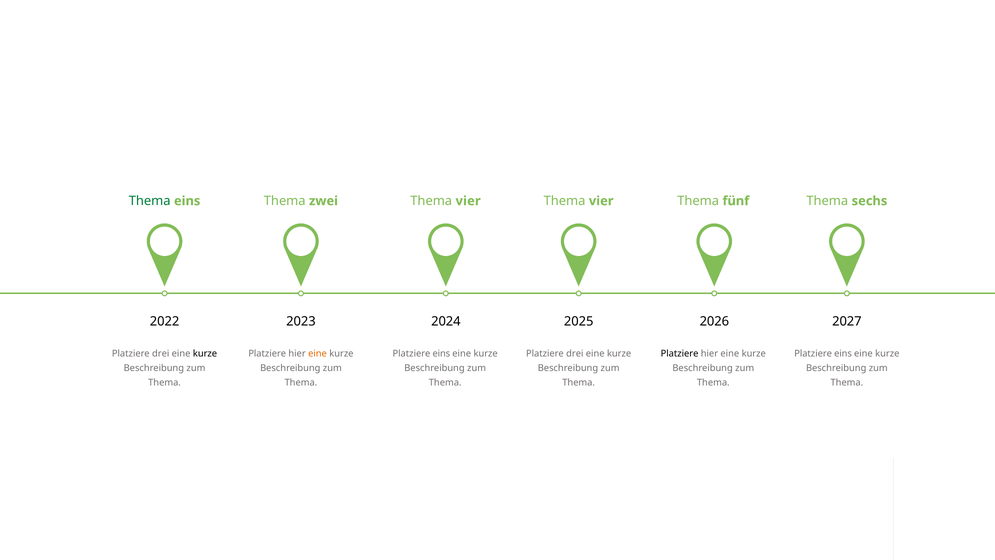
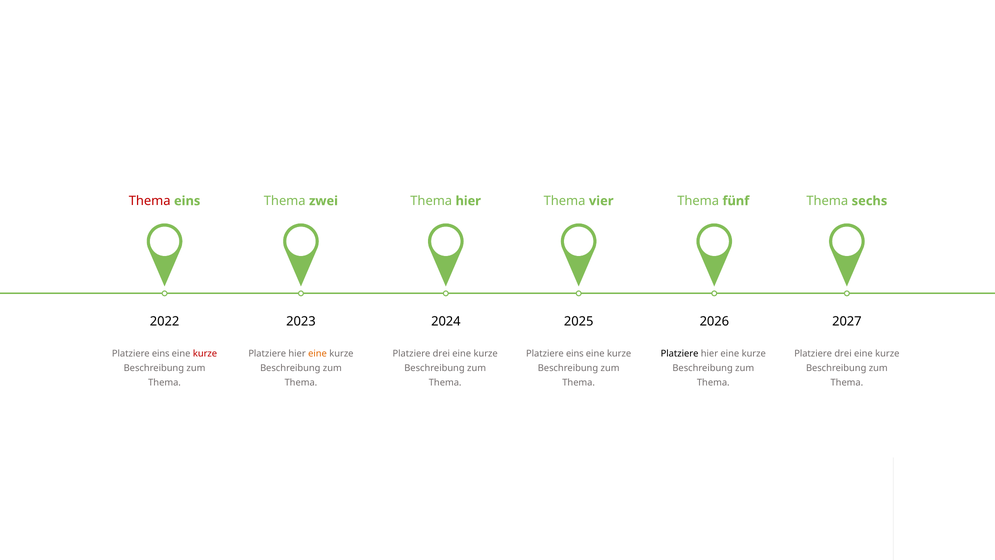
Thema colour: green -> red (150, 201)
vier: vier -> hier (468, 201)
drei: drei -> eins (161, 353)
kurze colour: black -> red (205, 353)
eins: eins -> drei (441, 353)
drei: drei -> eins (575, 353)
eins: eins -> drei (843, 353)
